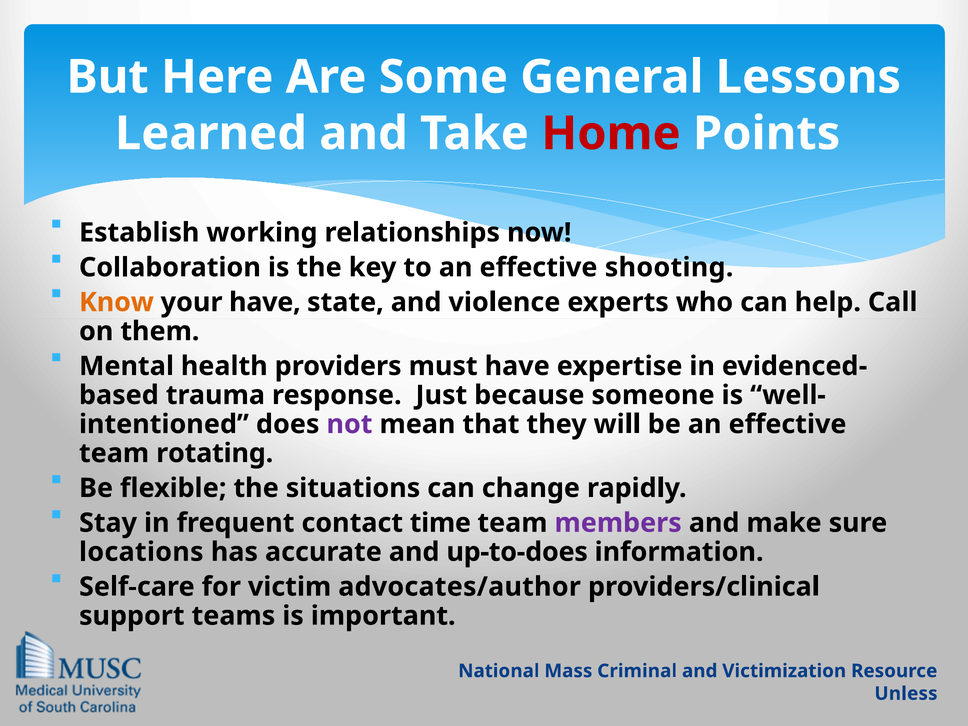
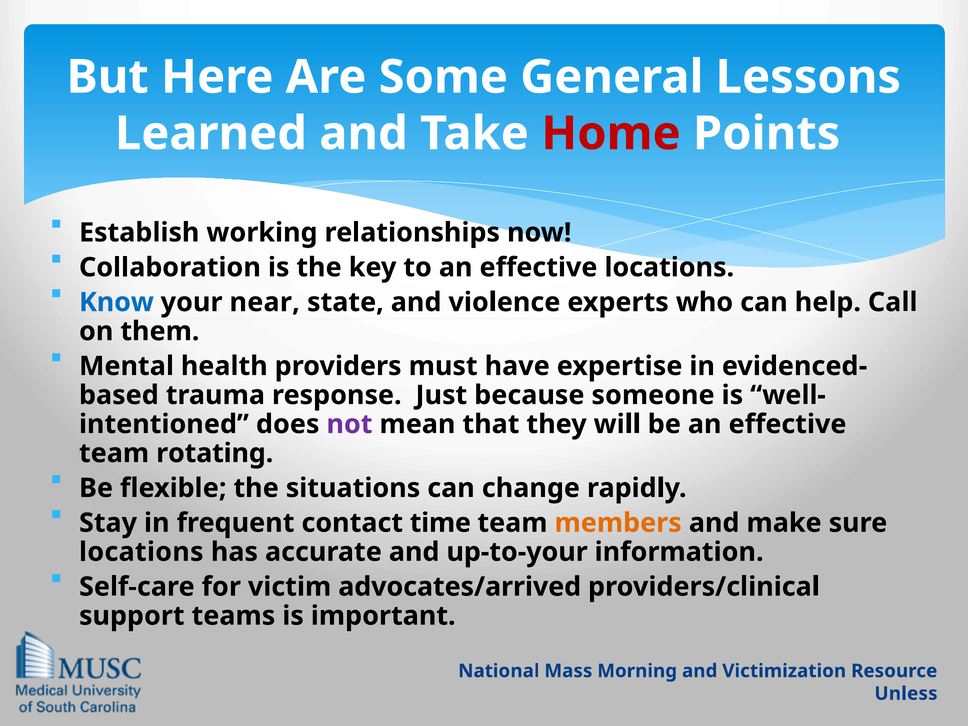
effective shooting: shooting -> locations (669, 267)
Know colour: orange -> blue (116, 302)
your have: have -> near (265, 302)
members colour: purple -> orange (618, 523)
up-to-does: up-to-does -> up-to-your (517, 552)
advocates/author: advocates/author -> advocates/arrived (460, 587)
Criminal: Criminal -> Morning (637, 671)
